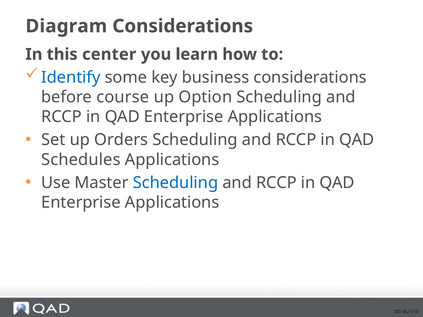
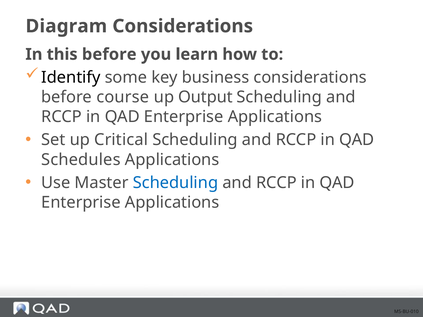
this center: center -> before (109, 54)
Identify colour: blue -> black (71, 77)
Option: Option -> Output (205, 97)
Orders: Orders -> Critical (121, 140)
